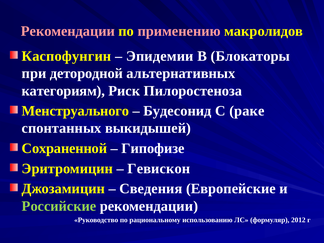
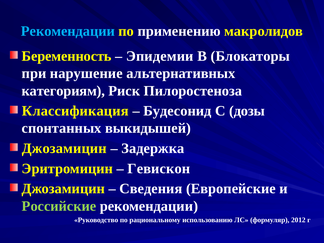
Рекомендации colour: pink -> light blue (68, 31)
применению colour: pink -> white (179, 31)
Каспофунгин: Каспофунгин -> Беременность (67, 56)
детородной: детородной -> нарушение (86, 73)
Менструального: Менструального -> Классификация (75, 111)
раке: раке -> дозы (247, 111)
Сохраненной: Сохраненной -> Джозамицин (64, 148)
Гипофизе: Гипофизе -> Задержка (153, 148)
